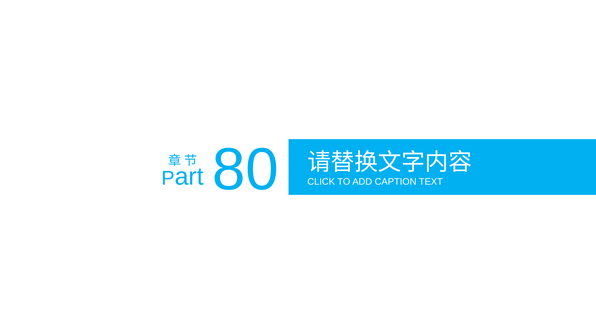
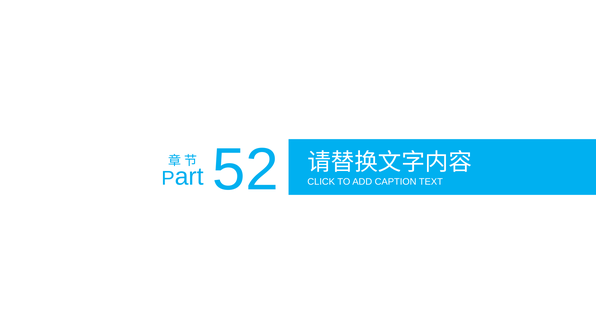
80: 80 -> 52 (245, 170)
